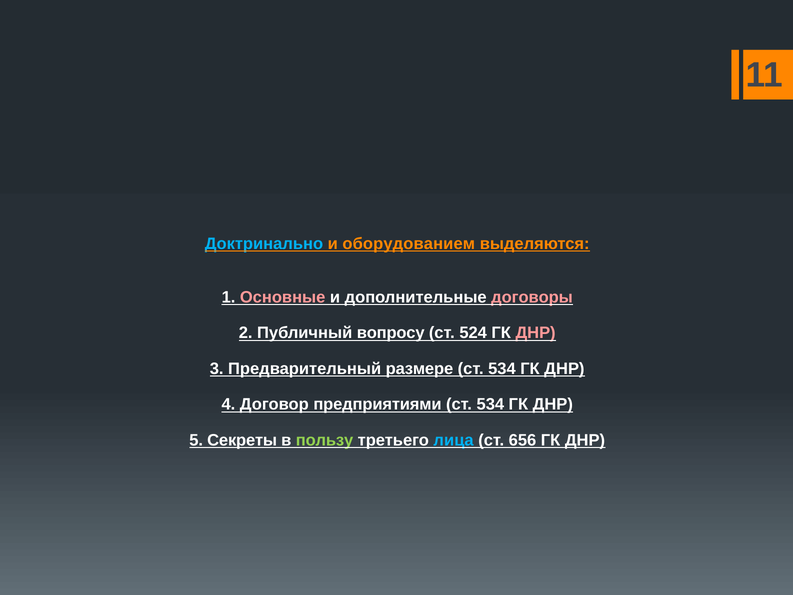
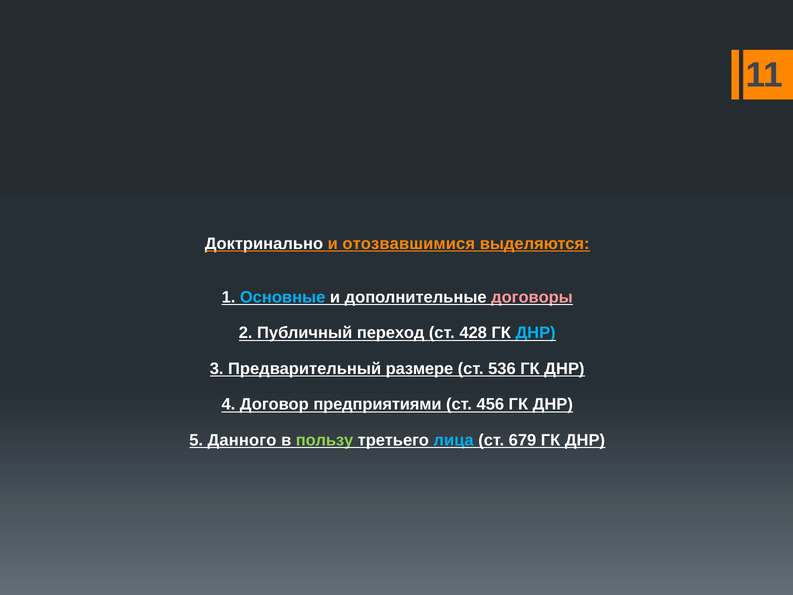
Доктринально colour: light blue -> white (264, 244)
оборудованием: оборудованием -> отозвавшимися (409, 244)
Основные colour: pink -> light blue (283, 297)
вопросу: вопросу -> переход (391, 333)
524: 524 -> 428 (473, 333)
ДНР colour: pink -> light blue (536, 333)
534: 534 -> 536 (502, 369)
534: 534 -> 456 (490, 404)
Секреты: Секреты -> Данного (242, 440)
656: 656 -> 679 (523, 440)
